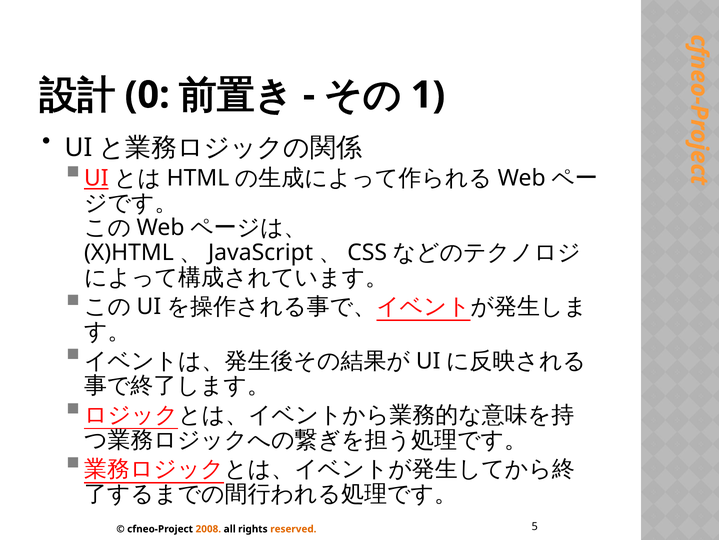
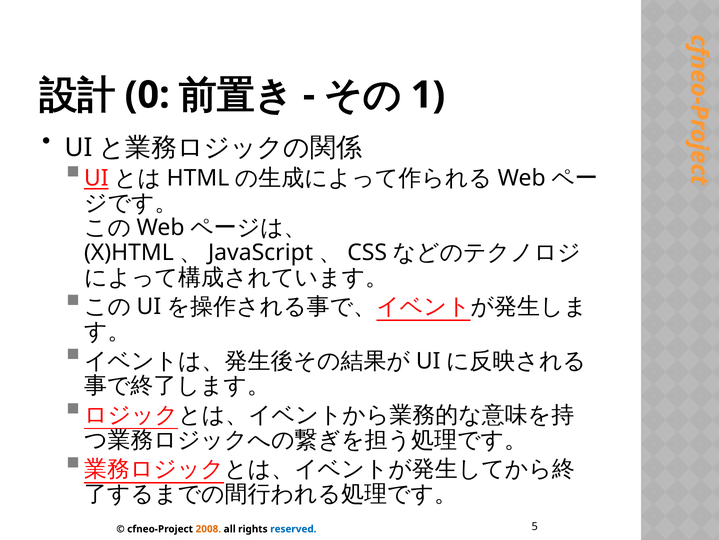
reserved colour: orange -> blue (293, 528)
